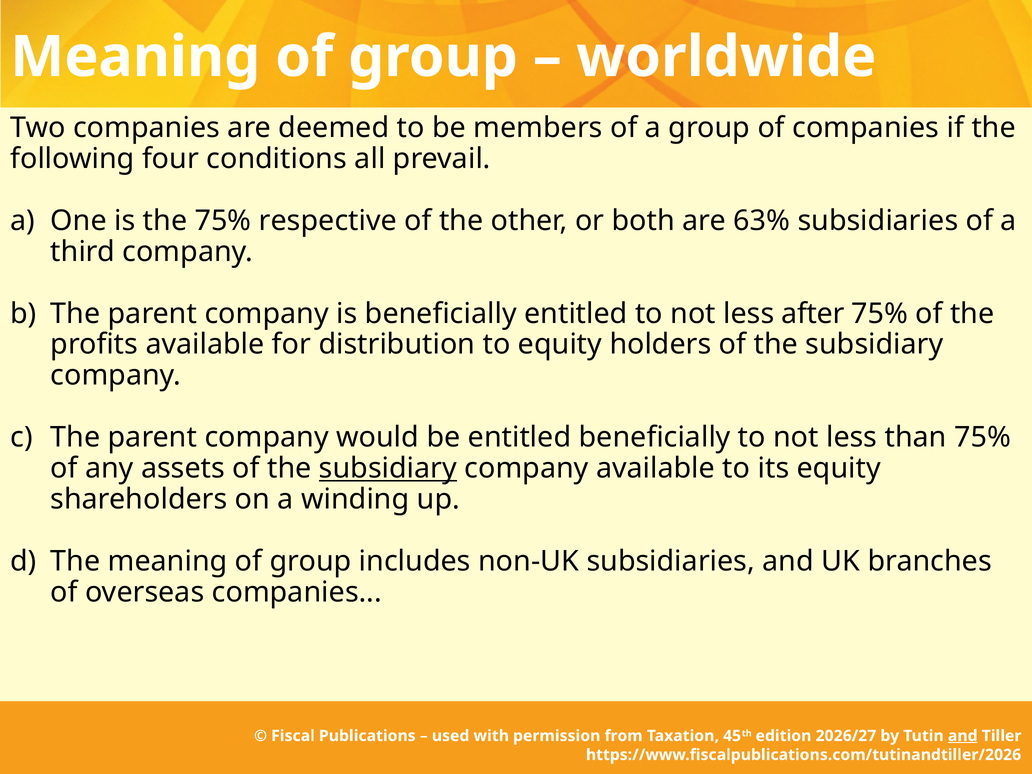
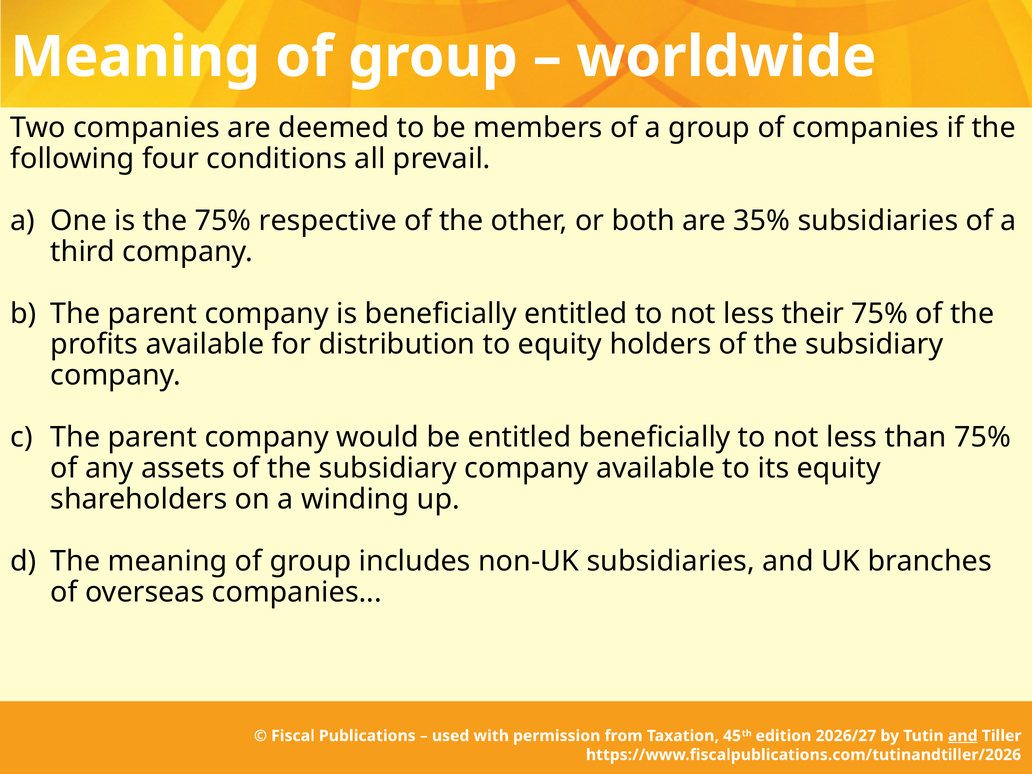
63%: 63% -> 35% (762, 221)
after: after -> their (813, 314)
subsidiary underline: present -> none (388, 468)
